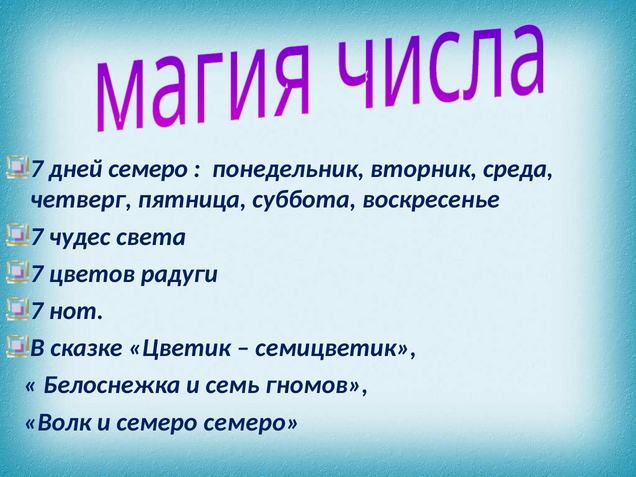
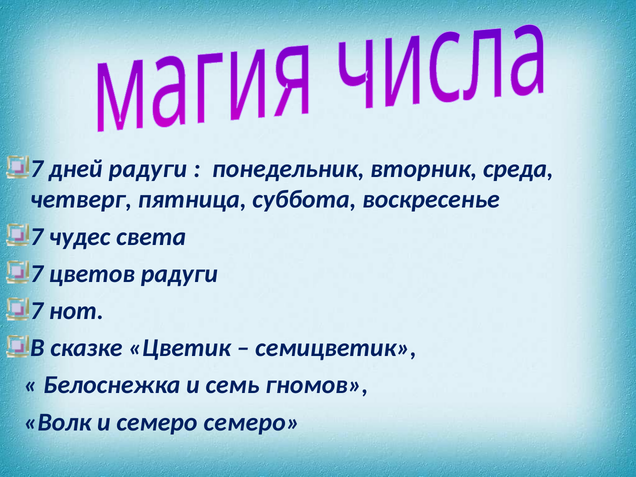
дней семеро: семеро -> радуги (148, 169)
